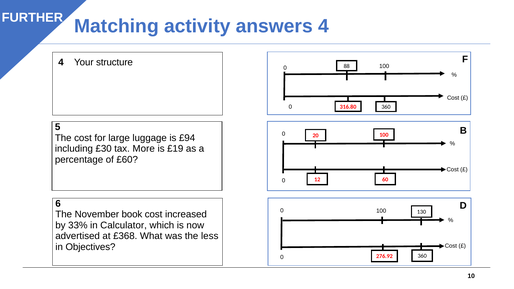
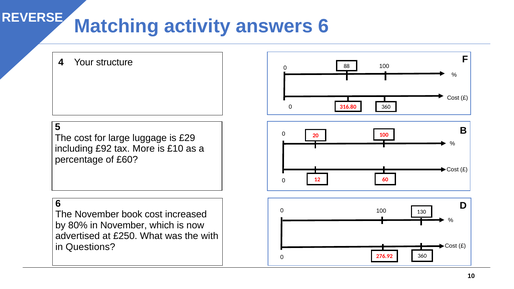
FURTHER: FURTHER -> REVERSE (32, 17)
answers 4: 4 -> 6 (324, 26)
£94: £94 -> £29 (187, 138)
£30: £30 -> £92 (104, 149)
£19: £19 -> £10 (175, 149)
33%: 33% -> 80% (78, 225)
in Calculator: Calculator -> November (124, 225)
£368: £368 -> £250 (125, 236)
less: less -> with (210, 236)
Objectives: Objectives -> Questions (90, 247)
